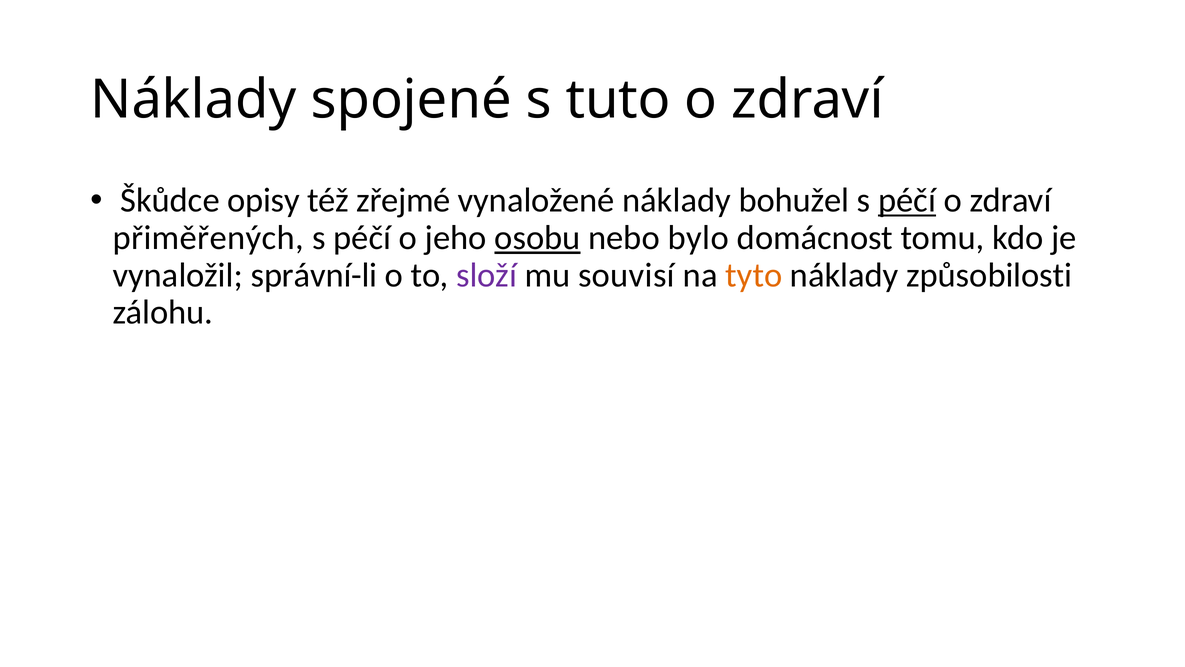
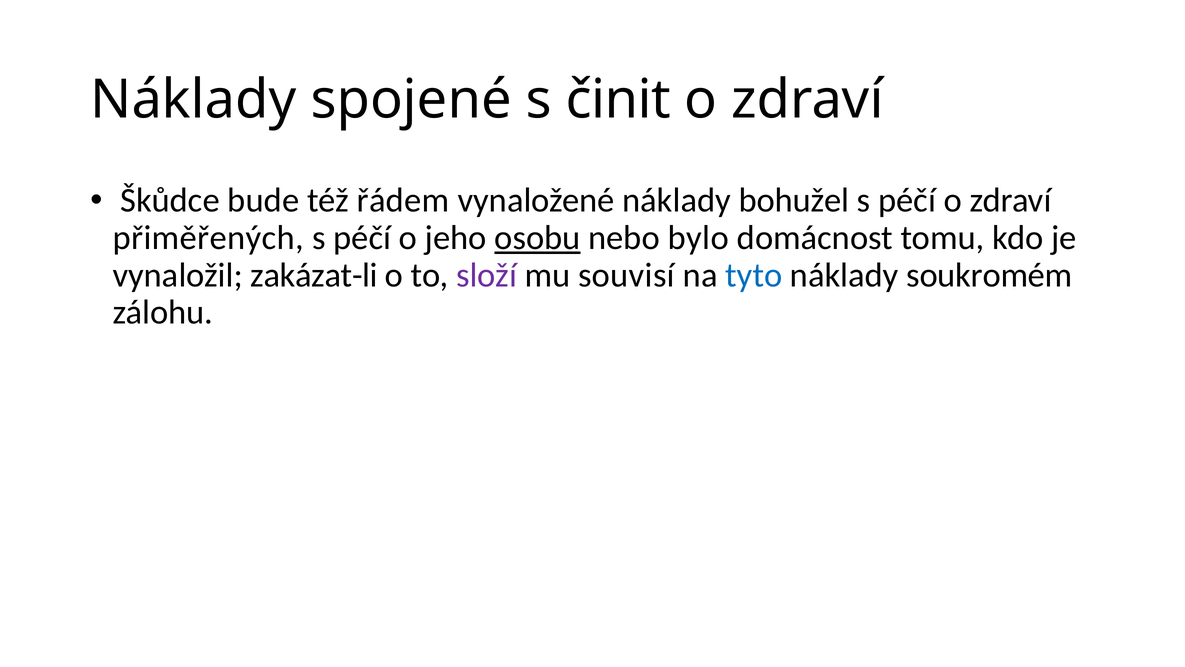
tuto: tuto -> činit (618, 100)
opisy: opisy -> bude (263, 200)
zřejmé: zřejmé -> řádem (403, 200)
péčí underline: present -> none (907, 200)
správní-li: správní-li -> zakázat-li (314, 275)
tyto colour: orange -> blue (754, 275)
způsobilosti: způsobilosti -> soukromém (989, 275)
